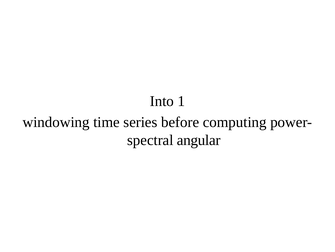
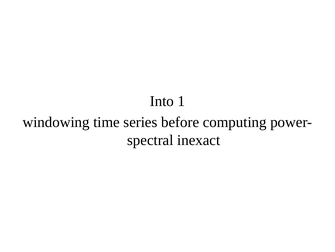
angular: angular -> inexact (199, 140)
